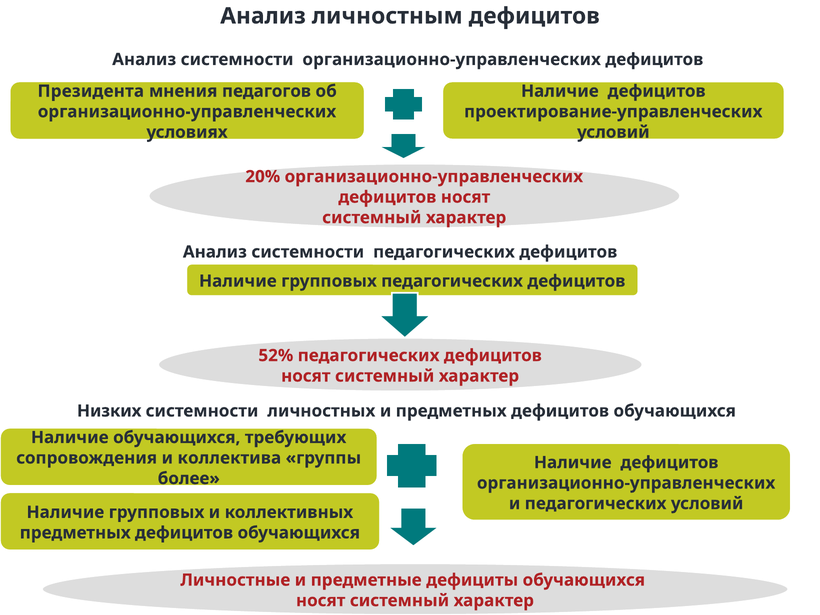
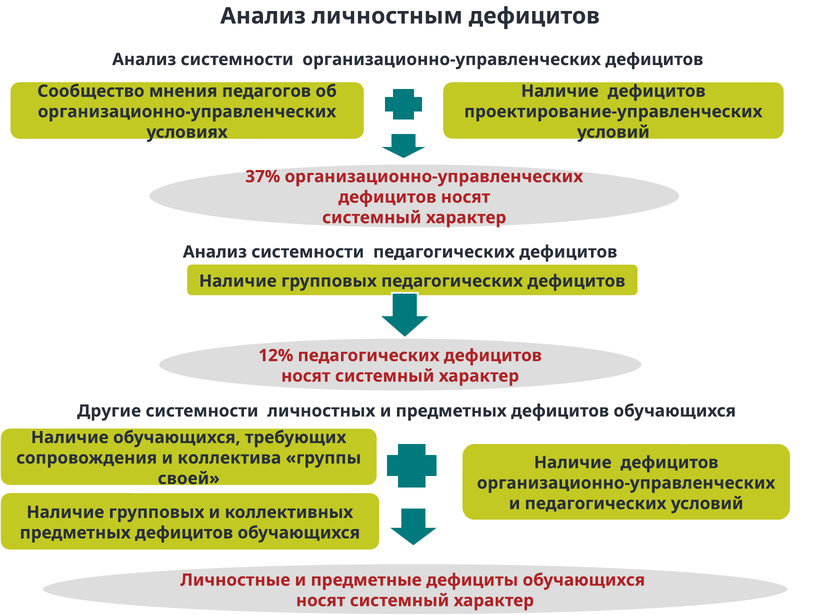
Президента: Президента -> Сообщество (91, 91)
20%: 20% -> 37% (263, 177)
52%: 52% -> 12% (276, 356)
Низких: Низких -> Другие (109, 411)
более: более -> своей (189, 478)
